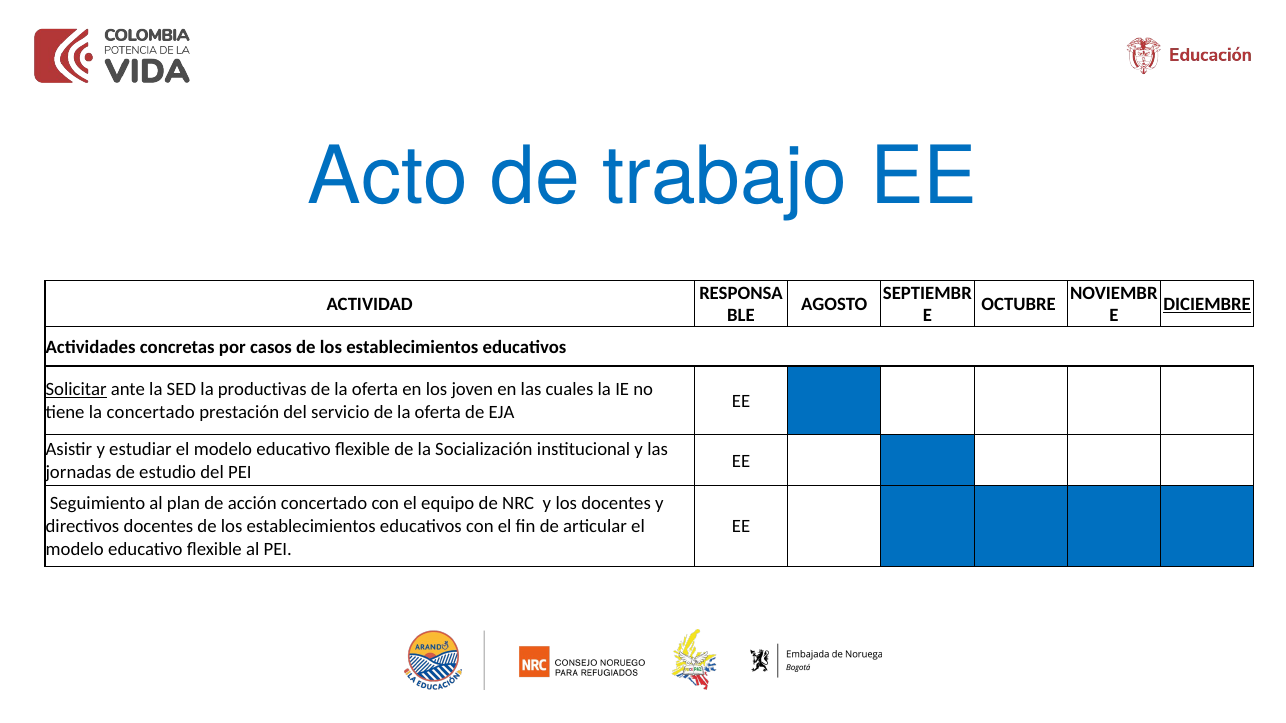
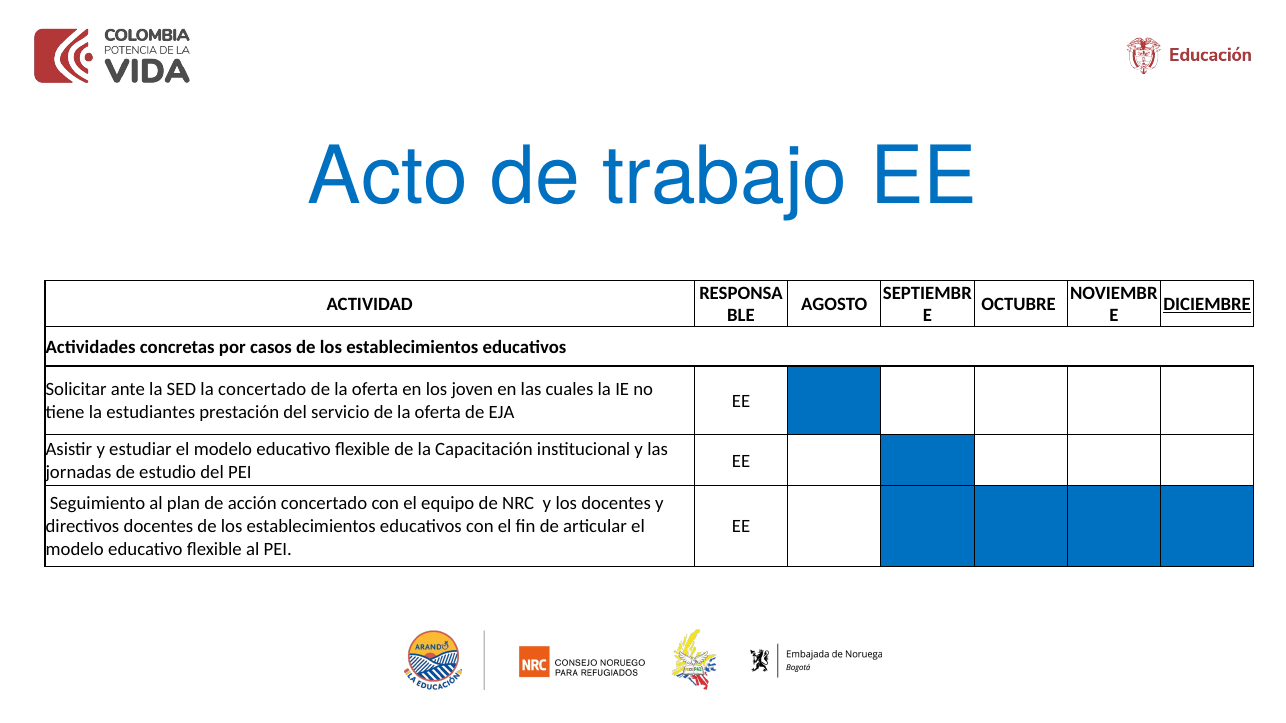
Solicitar underline: present -> none (76, 390)
la productivas: productivas -> concertado (262, 390)
la concertado: concertado -> estudiantes (151, 413)
Socialización: Socialización -> Capacitación (484, 450)
